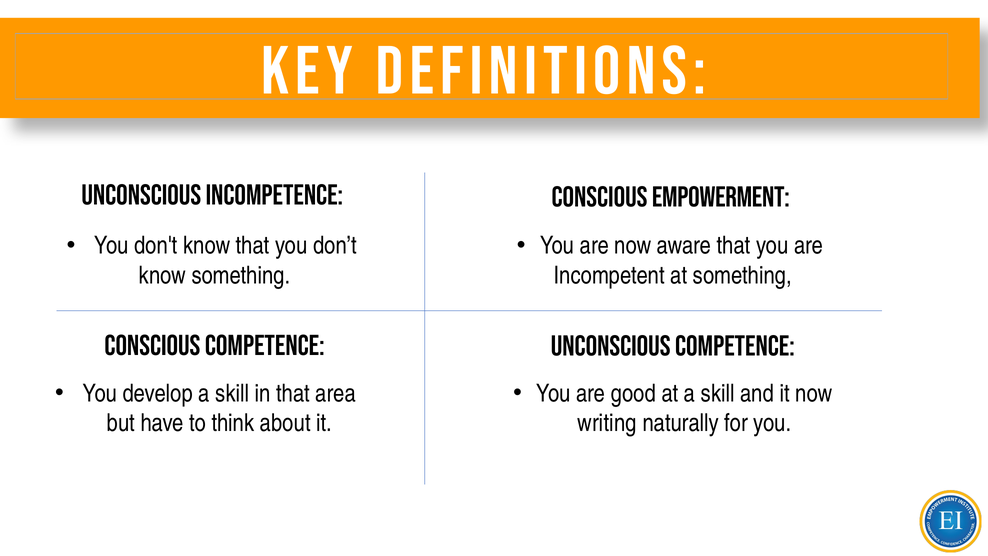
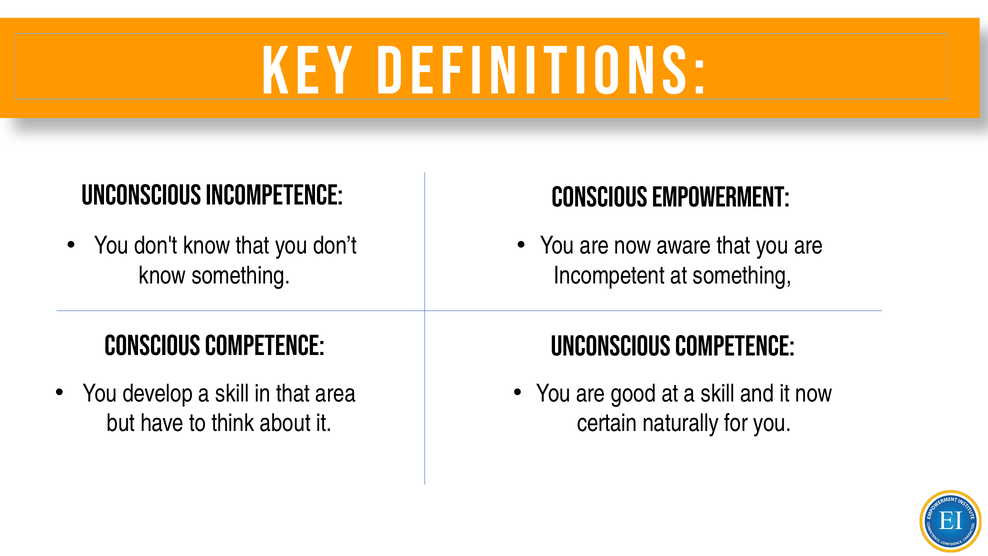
writing: writing -> certain (607, 423)
